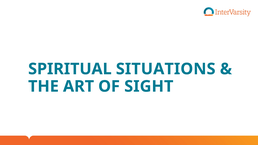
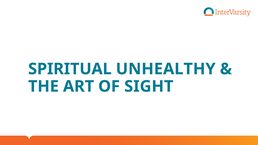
SITUATIONS: SITUATIONS -> UNHEALTHY (166, 69)
